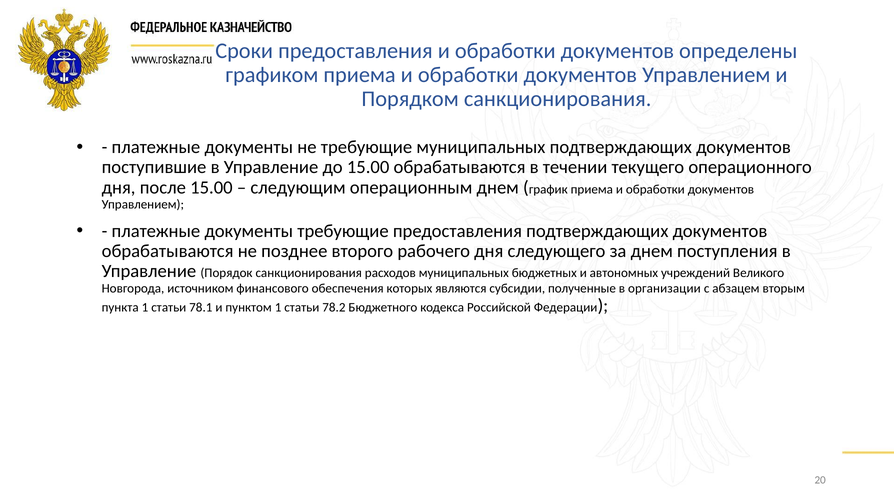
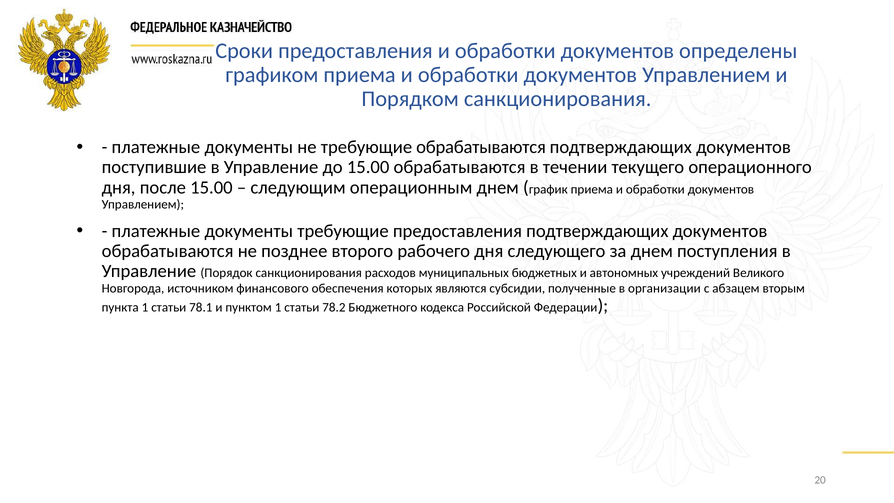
требующие муниципальных: муниципальных -> обрабатываются (481, 147)
